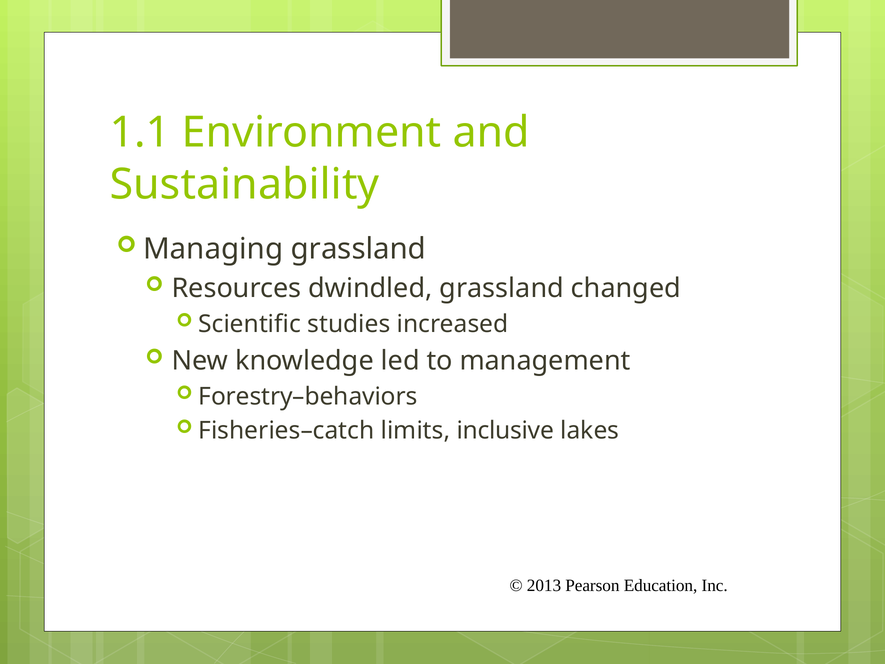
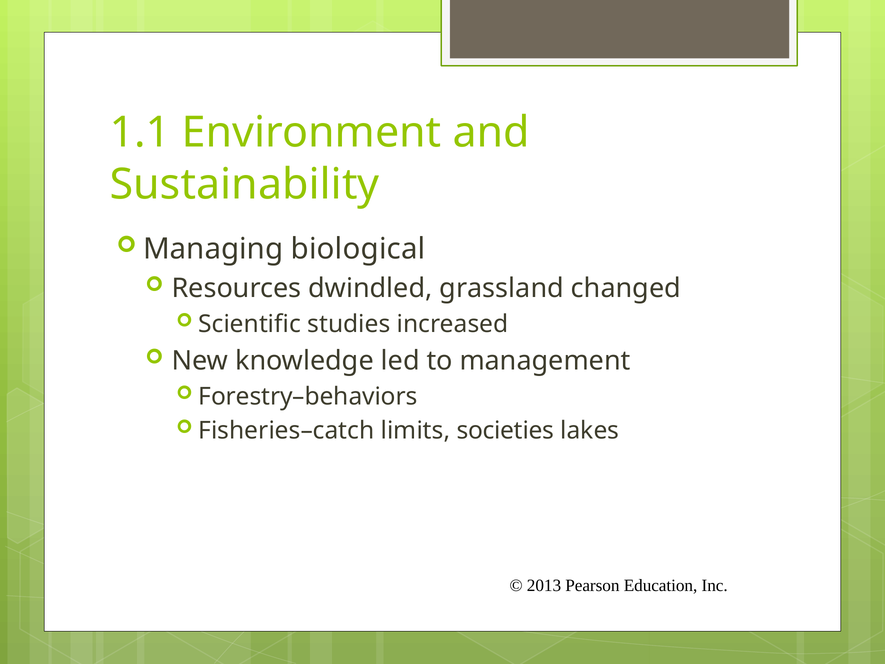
Managing grassland: grassland -> biological (358, 249)
inclusive: inclusive -> societies (505, 431)
